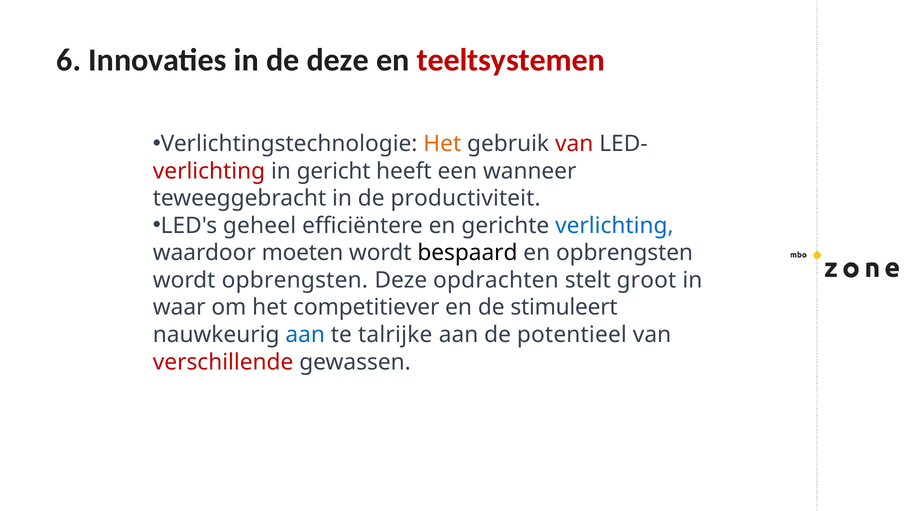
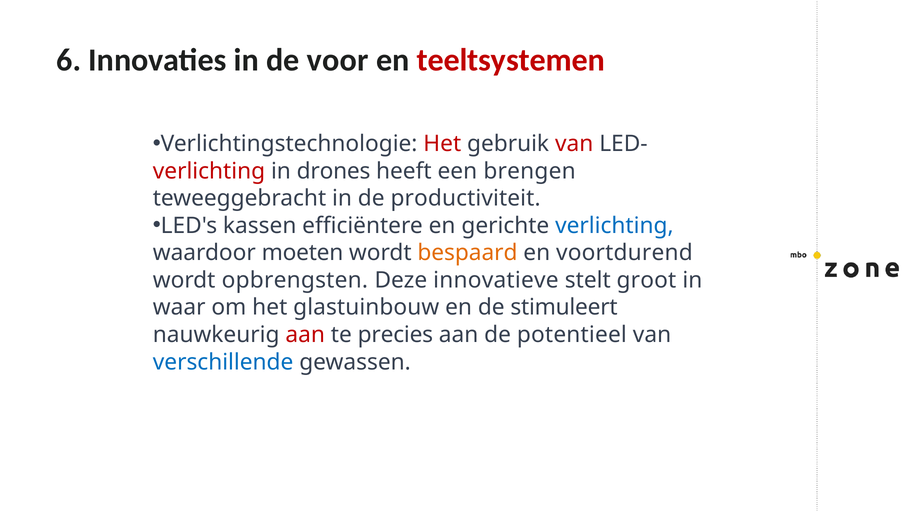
de deze: deze -> voor (338, 60)
Het colour: orange -> red (442, 144)
gericht: gericht -> drones (334, 171)
wanneer: wanneer -> brengen (530, 171)
geheel: geheel -> kassen (260, 226)
bespaard colour: black -> orange (467, 253)
en opbrengsten: opbrengsten -> voortdurend (624, 253)
opdrachten: opdrachten -> innovatieve (496, 280)
competitiever: competitiever -> glastuinbouw (366, 307)
aan colour: blue -> red (305, 335)
talrijke: talrijke -> precies (395, 335)
verschillende colour: red -> blue (223, 362)
